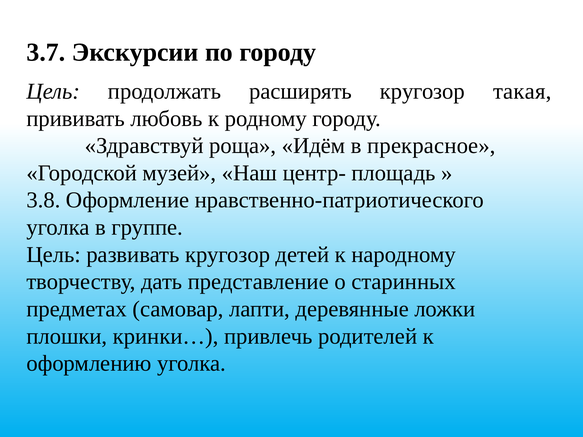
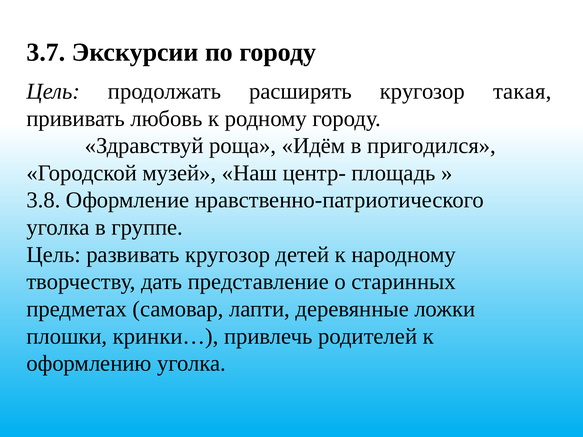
прекрасное: прекрасное -> пригодился (432, 146)
